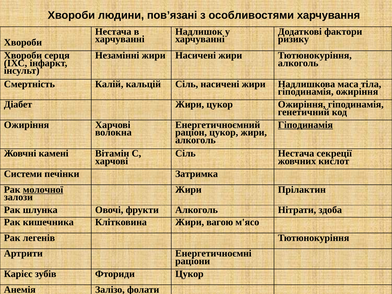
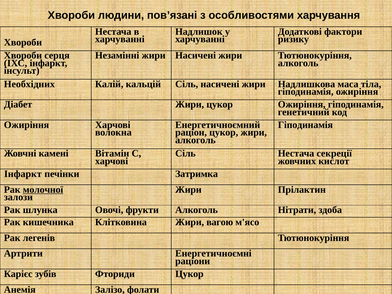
Смертність: Смертність -> Необхідних (29, 84)
Гіподинамія underline: present -> none (305, 125)
Системи: Системи -> Інфаркт (23, 174)
